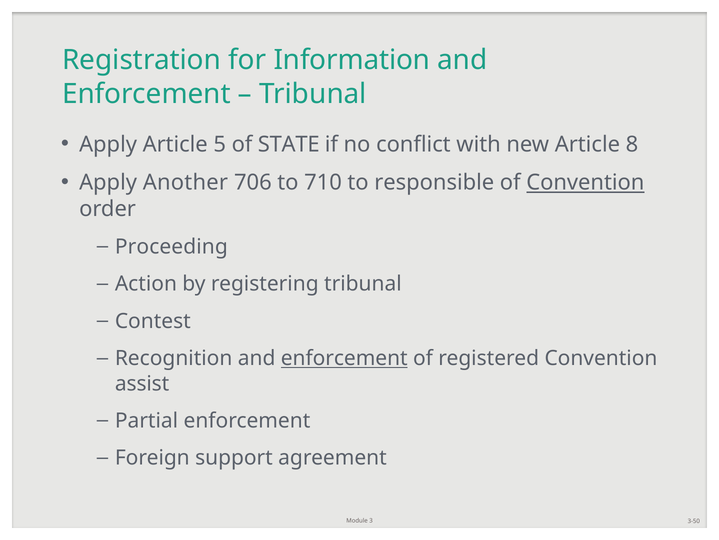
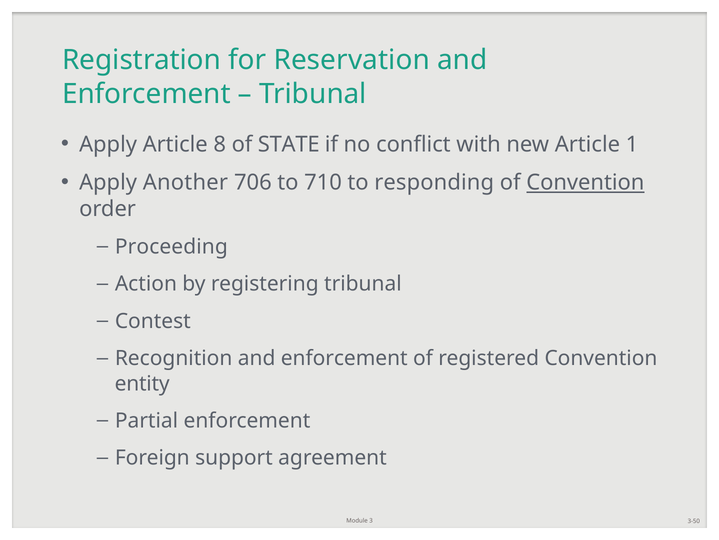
Information: Information -> Reservation (352, 60)
5: 5 -> 8 (220, 144)
8: 8 -> 1 (632, 144)
responsible: responsible -> responding (434, 182)
enforcement underline: present -> none (344, 358)
assist: assist -> entity (142, 383)
